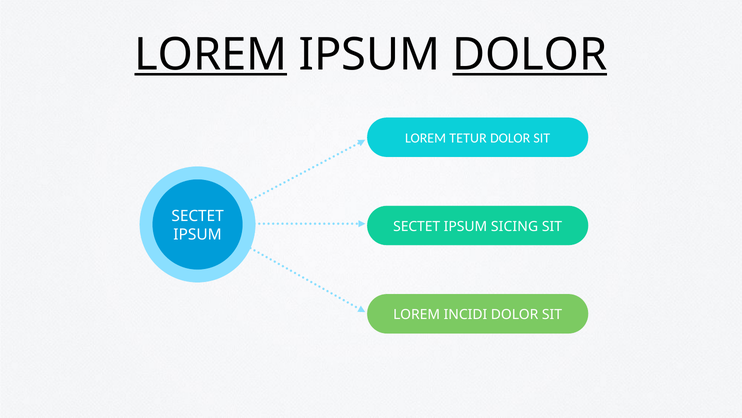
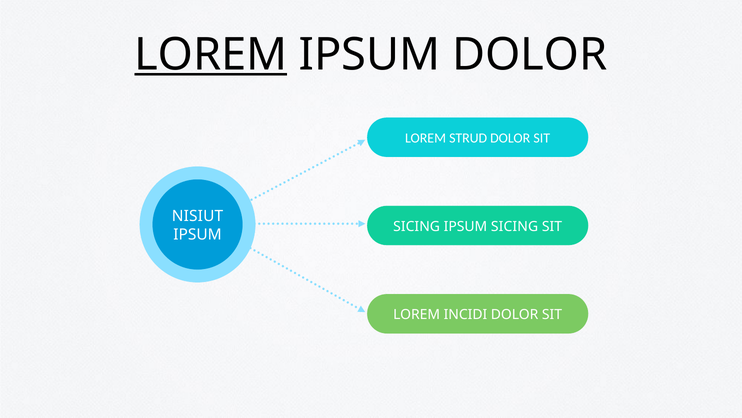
DOLOR underline: present -> none (530, 55)
TETUR: TETUR -> STRUD (468, 138)
SECTET: SECTET -> NISIUT (197, 216)
SECTET: SECTET -> SICING (417, 226)
